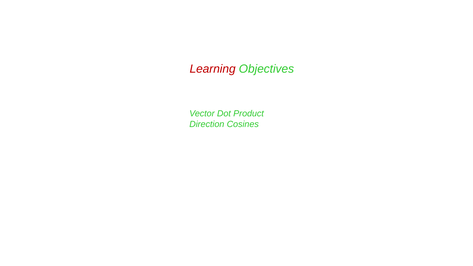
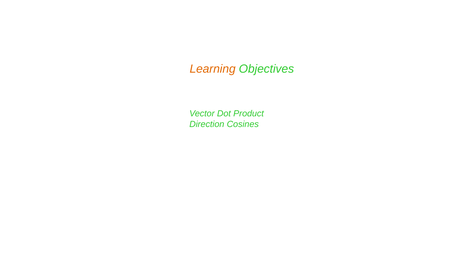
Learning colour: red -> orange (213, 69)
